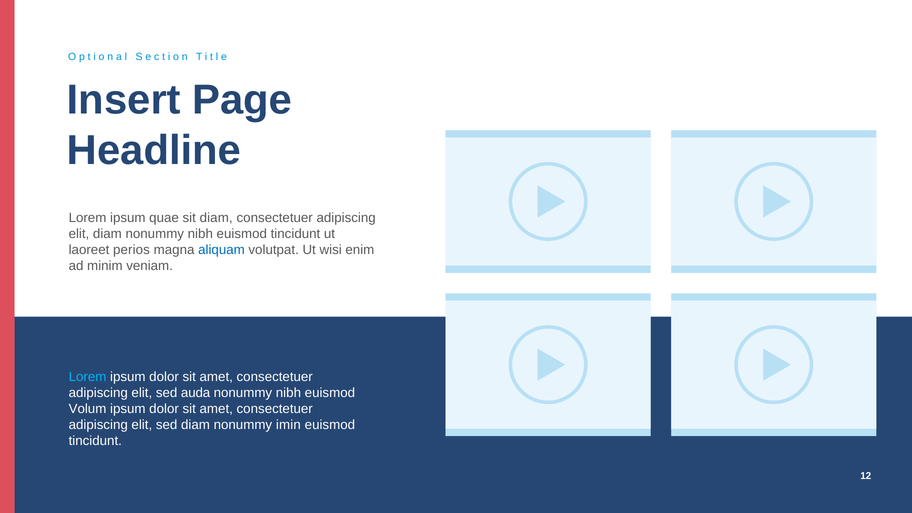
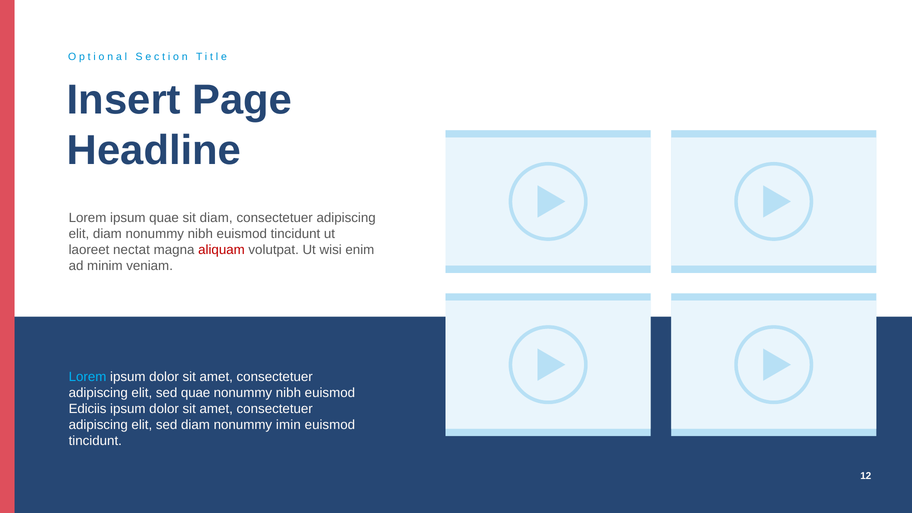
perios: perios -> nectat (131, 250)
aliquam colour: blue -> red (221, 250)
sed auda: auda -> quae (196, 393)
Volum: Volum -> Ediciis (88, 409)
